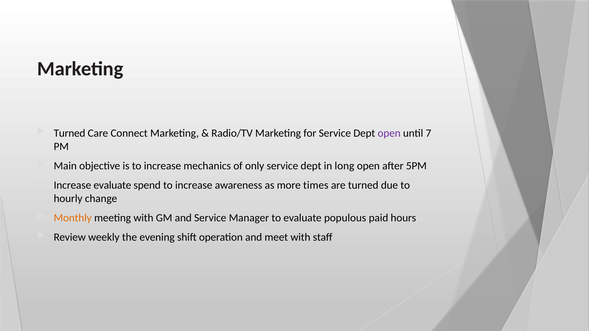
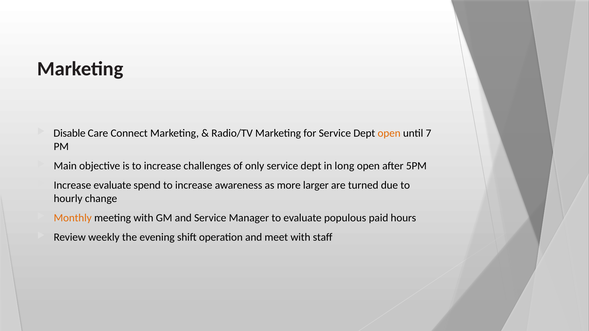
Turned: Turned -> Disable (70, 133)
open colour: purple -> orange (389, 133)
mechanics: mechanics -> challenges (207, 166)
times: times -> larger (316, 185)
